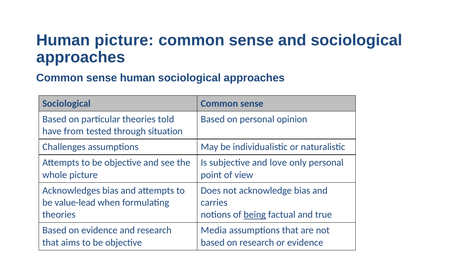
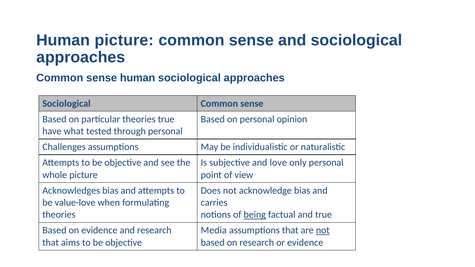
theories told: told -> true (166, 119)
from: from -> what (74, 131)
through situation: situation -> personal (165, 131)
value-lead: value-lead -> value-love (75, 203)
not underline: none -> present (323, 231)
